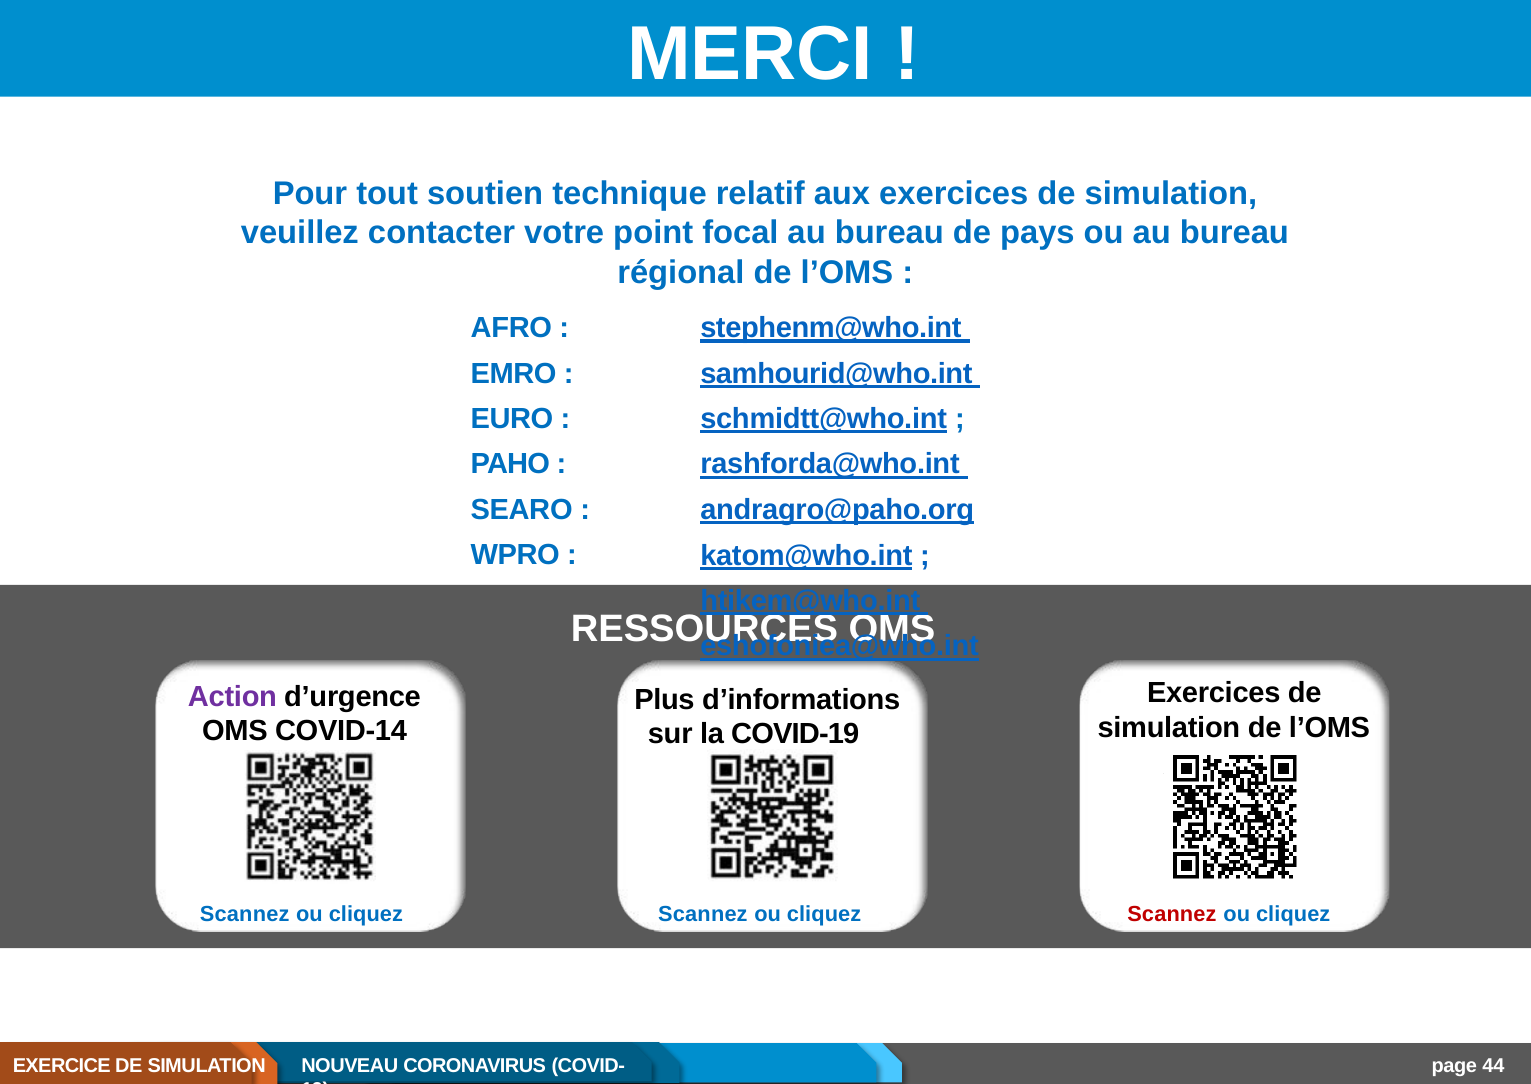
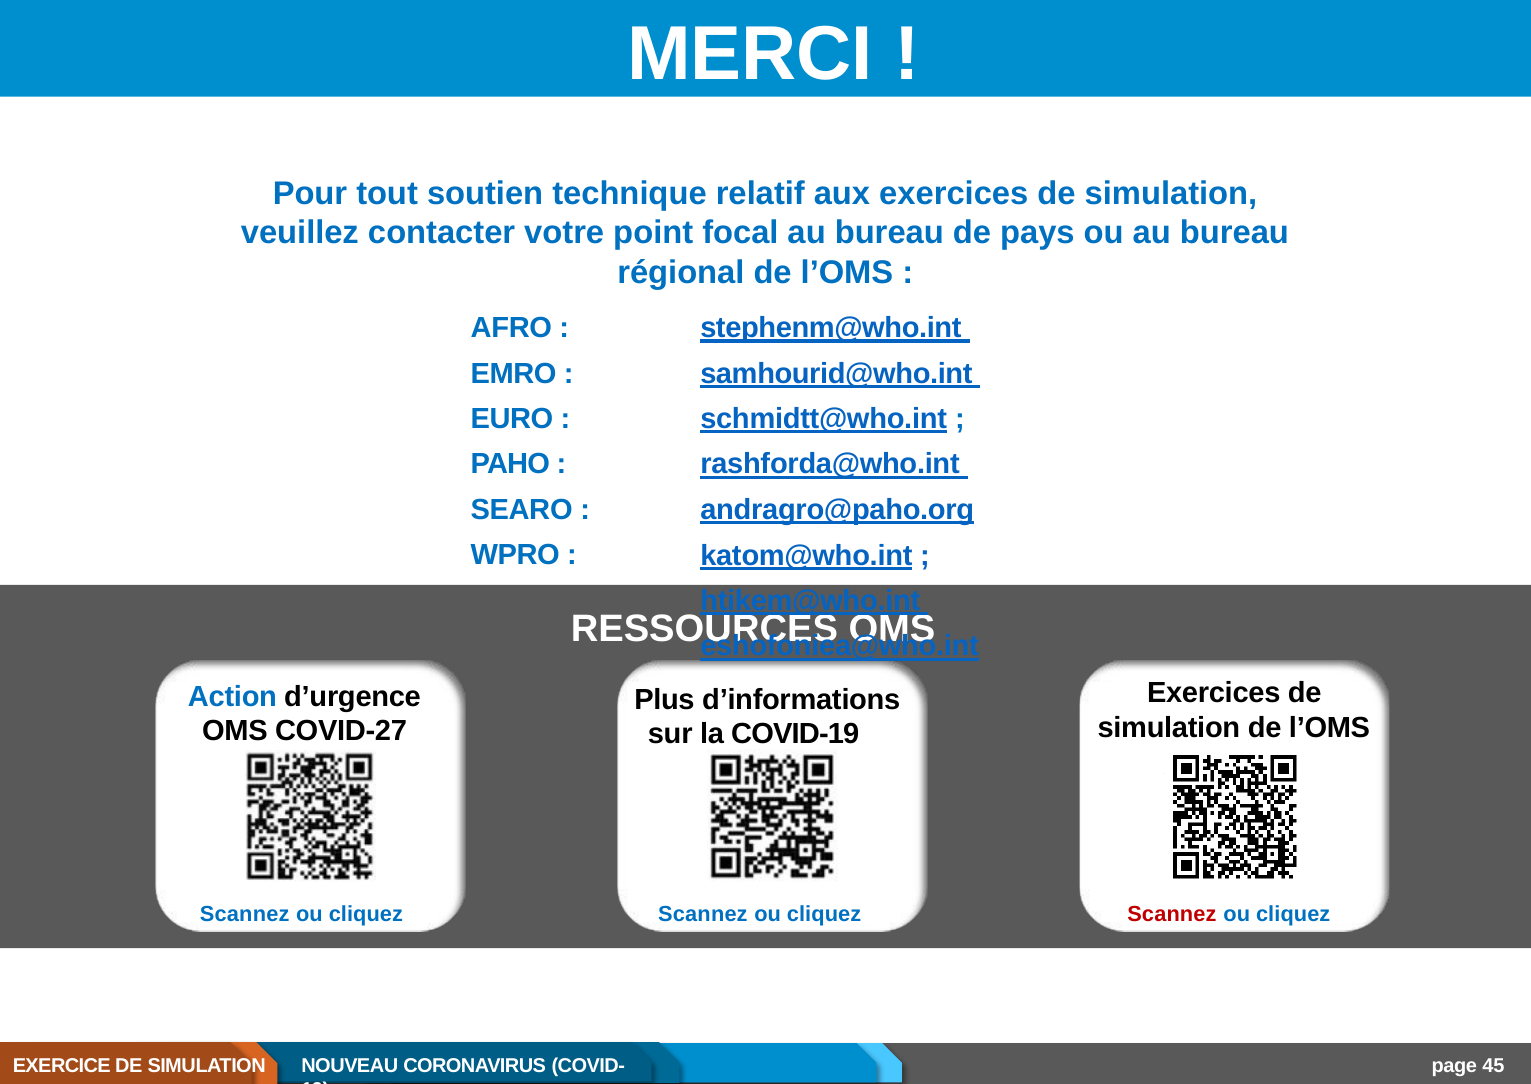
Action colour: purple -> blue (232, 696)
COVID-14: COVID-14 -> COVID-27 (341, 731)
44: 44 -> 45 (1493, 1066)
